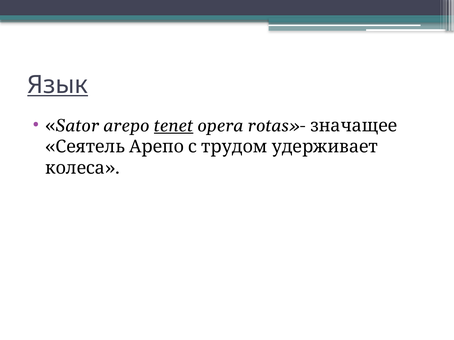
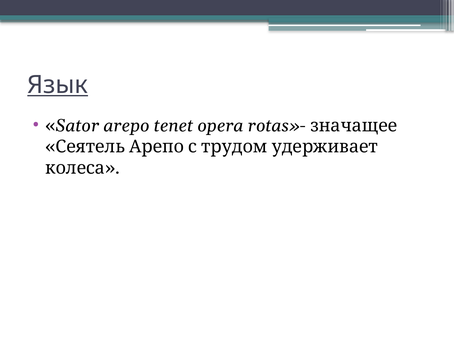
tenet underline: present -> none (174, 126)
